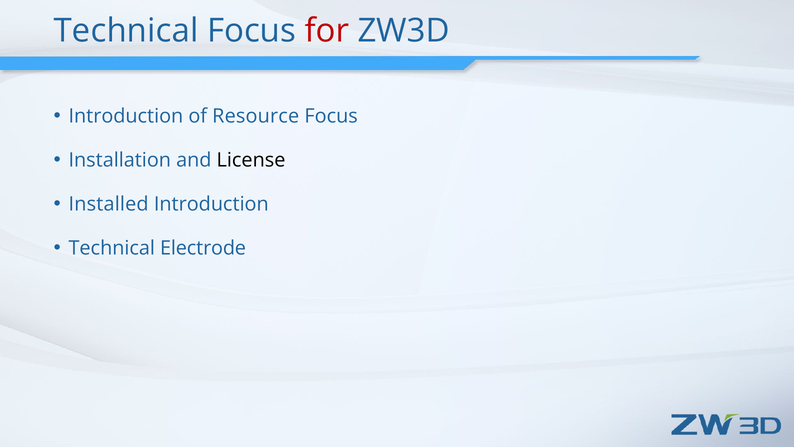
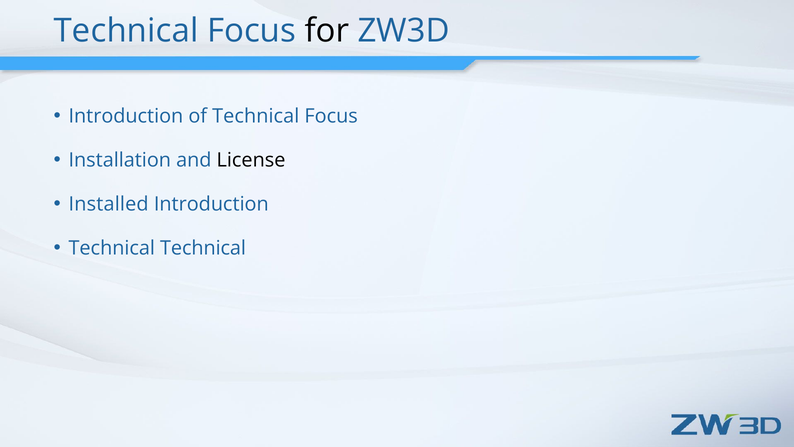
for colour: red -> black (327, 31)
of Resource: Resource -> Technical (256, 116)
Technical Electrode: Electrode -> Technical (203, 248)
